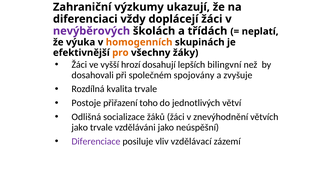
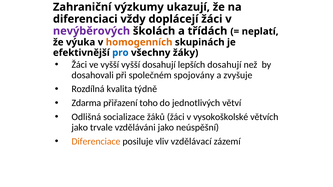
pro colour: orange -> blue (120, 53)
vyšší hrozí: hrozí -> vyšší (131, 65)
lepších bilingvní: bilingvní -> dosahují (224, 65)
kvalita trvale: trvale -> týdně (146, 89)
Postoje: Postoje -> Zdarma (86, 103)
znevýhodnění: znevýhodnění -> vysokoškolské (221, 117)
Diferenciace colour: purple -> orange (96, 142)
